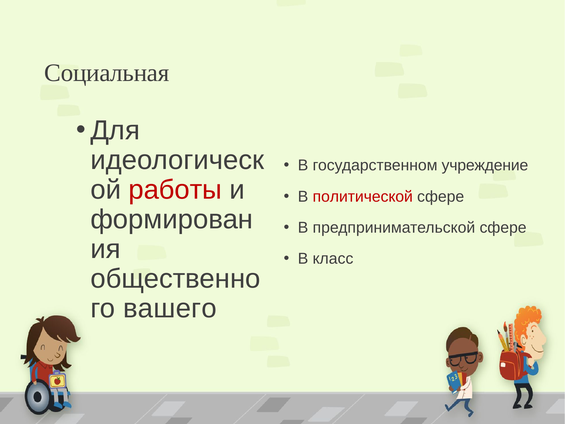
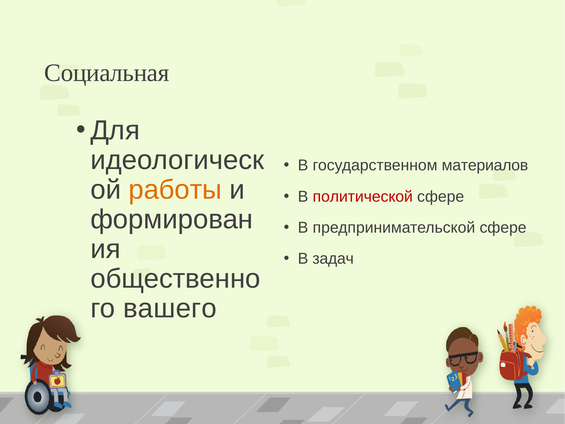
учреждение: учреждение -> материалов (485, 165)
работы colour: red -> orange (175, 190)
класс: класс -> задач (333, 259)
